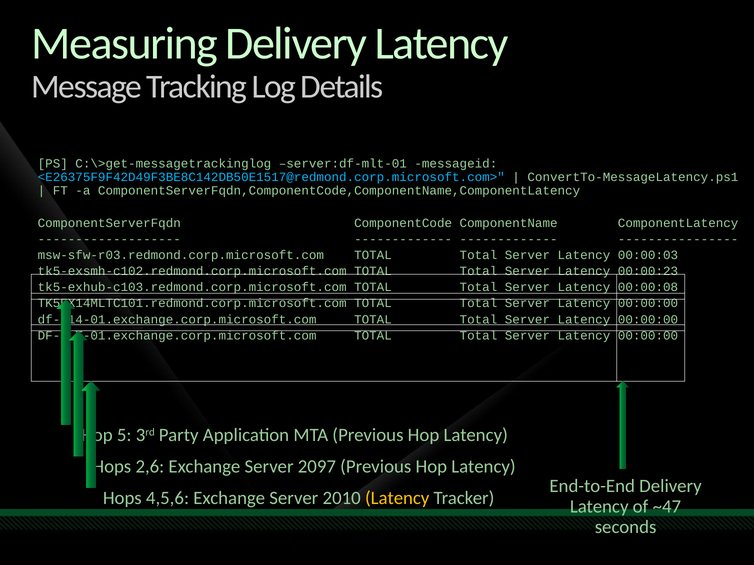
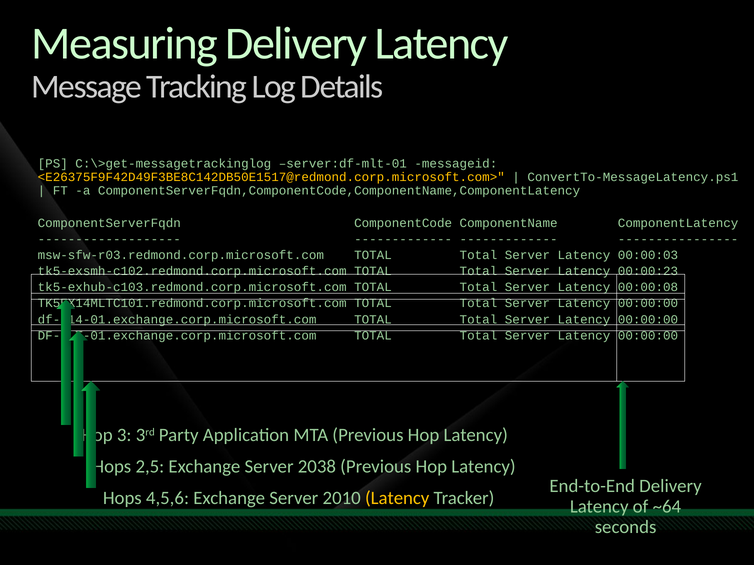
<E26375F9F42D49F3BE8C142DB50E1517@redmond.corp.microsoft.com> colour: light blue -> yellow (271, 177)
5: 5 -> 3 (124, 435)
2,6: 2,6 -> 2,5 (150, 467)
2097: 2097 -> 2038 (317, 467)
~47: ~47 -> ~64 (667, 507)
